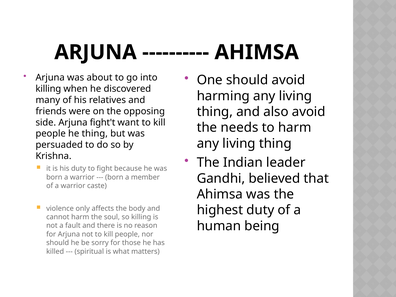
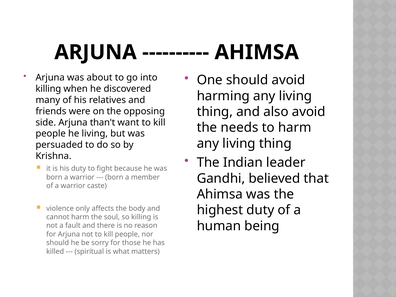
fight't: fight't -> than't (103, 122)
he thing: thing -> living (95, 134)
